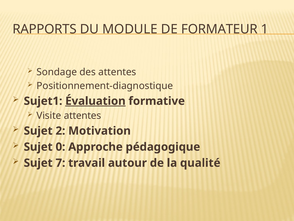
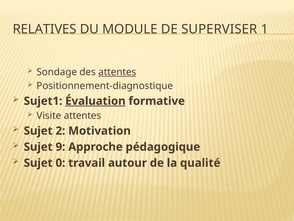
RAPPORTS: RAPPORTS -> RELATIVES (45, 29)
FORMATEUR: FORMATEUR -> SUPERVISER (219, 29)
attentes underline: none -> present (117, 72)
0: 0 -> 9 (60, 147)
7: 7 -> 0 (60, 163)
